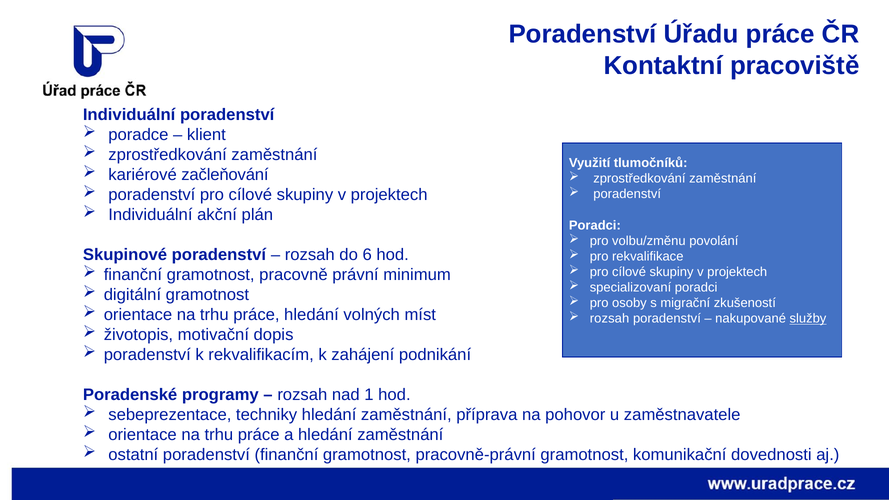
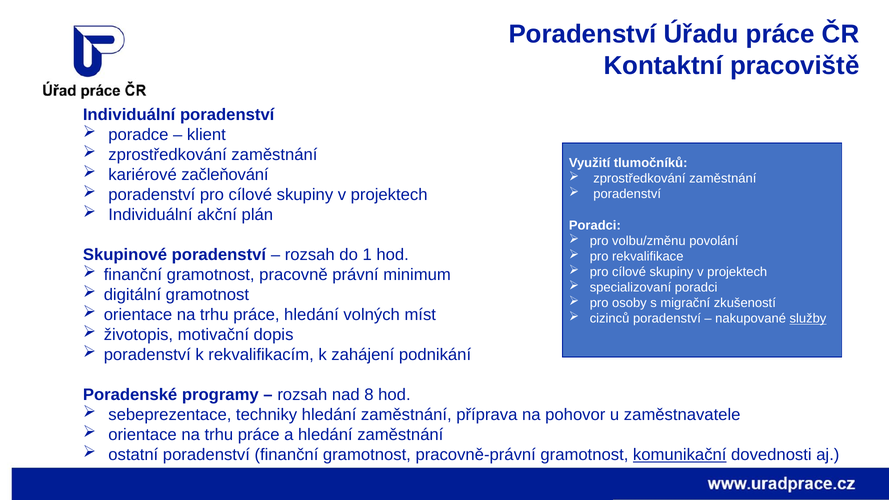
6: 6 -> 1 (367, 255)
rozsah: rozsah -> cizinců (610, 319)
1: 1 -> 8 (369, 395)
komunikační underline: none -> present (680, 455)
